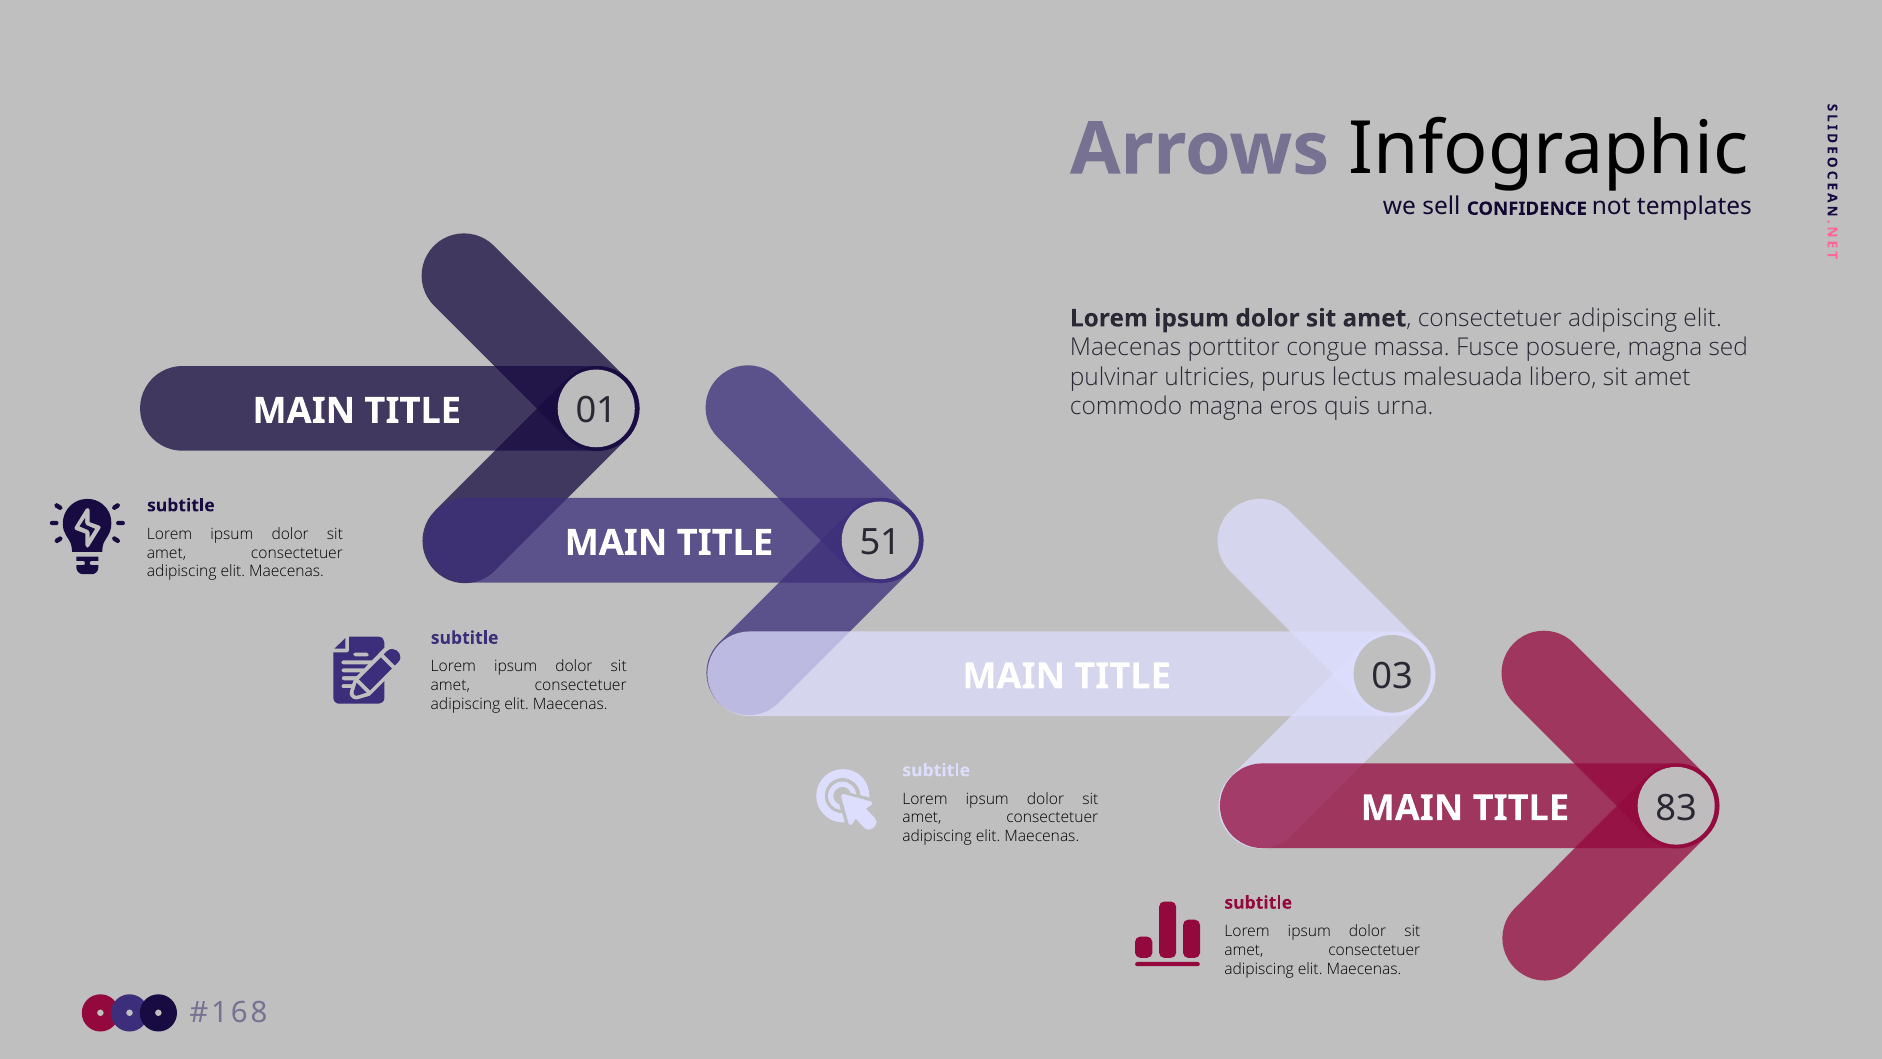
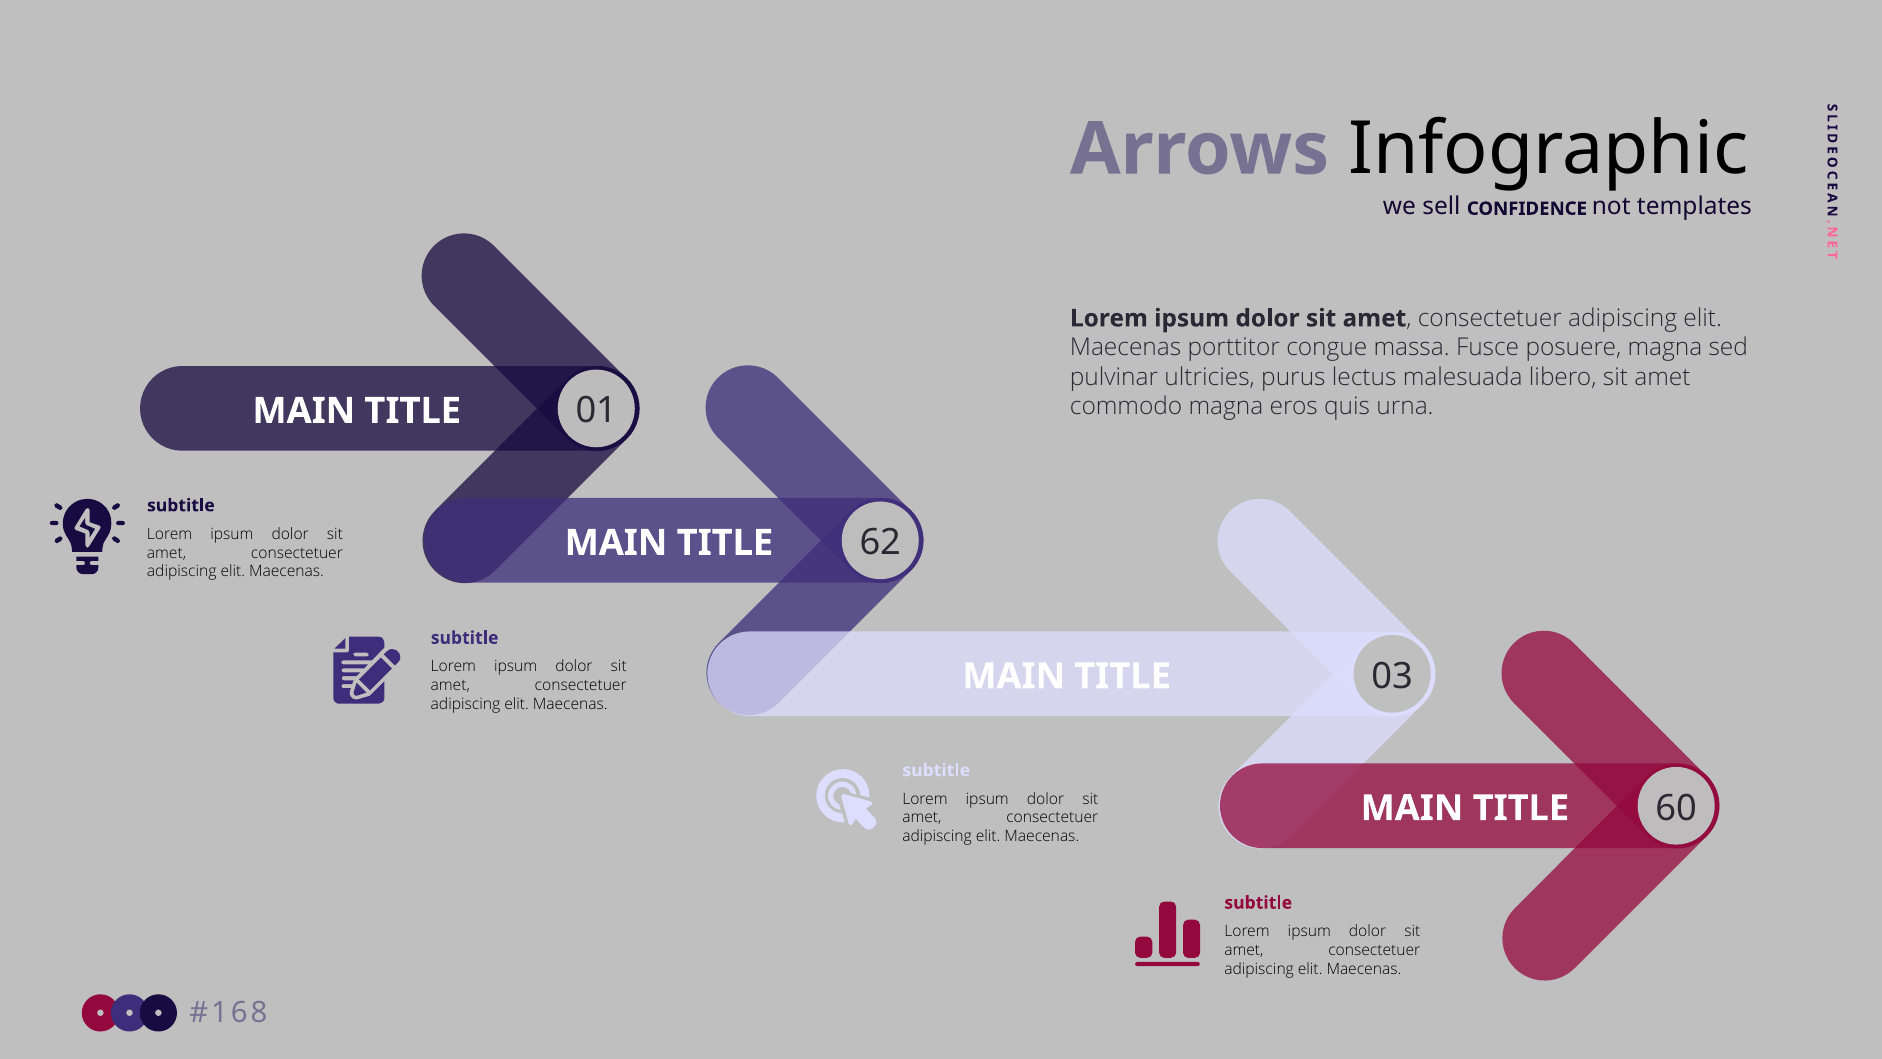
51: 51 -> 62 (880, 543)
83: 83 -> 60 (1676, 808)
